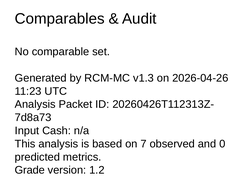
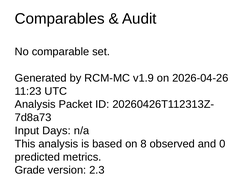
v1.3: v1.3 -> v1.9 (144, 78)
Cash: Cash -> Days (57, 131)
7: 7 -> 8 (144, 144)
1.2: 1.2 -> 2.3 (97, 170)
